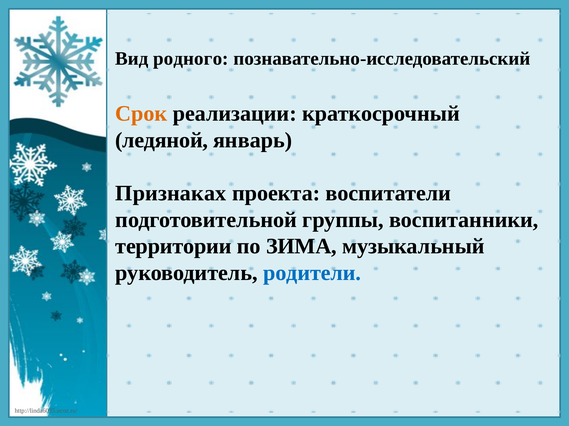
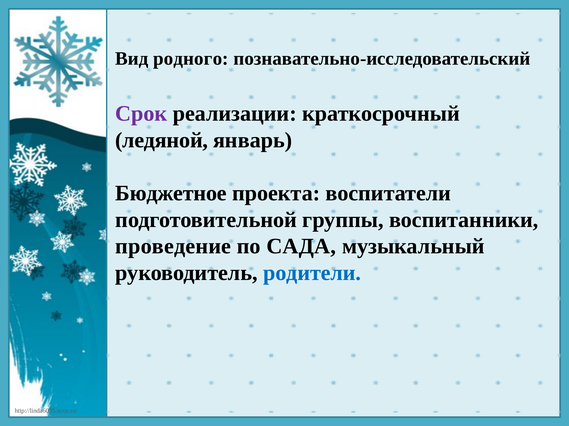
Срок colour: orange -> purple (141, 114)
Признаках: Признаках -> Бюджетное (171, 194)
территории: территории -> проведение (173, 247)
ЗИМА: ЗИМА -> САДА (301, 247)
